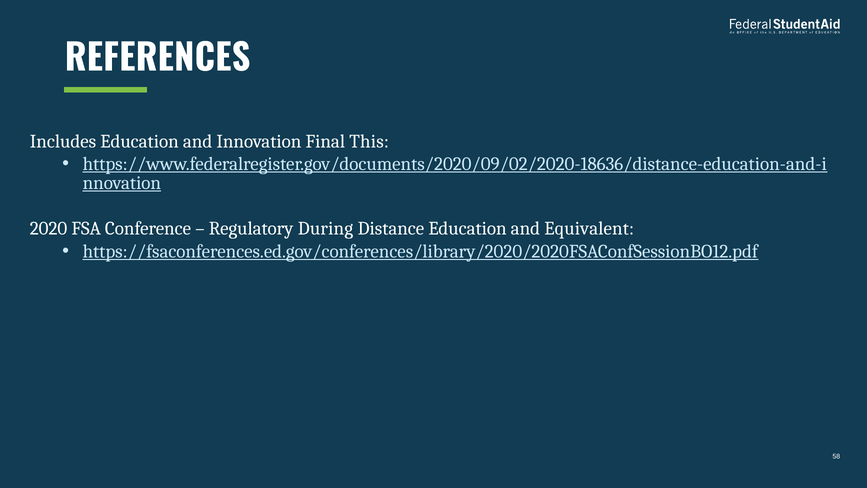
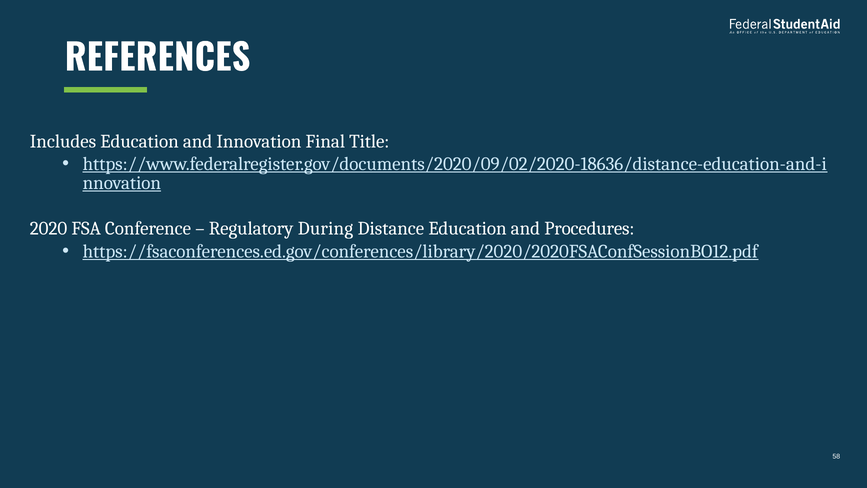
This: This -> Title (369, 141)
Equivalent: Equivalent -> Procedures (589, 228)
